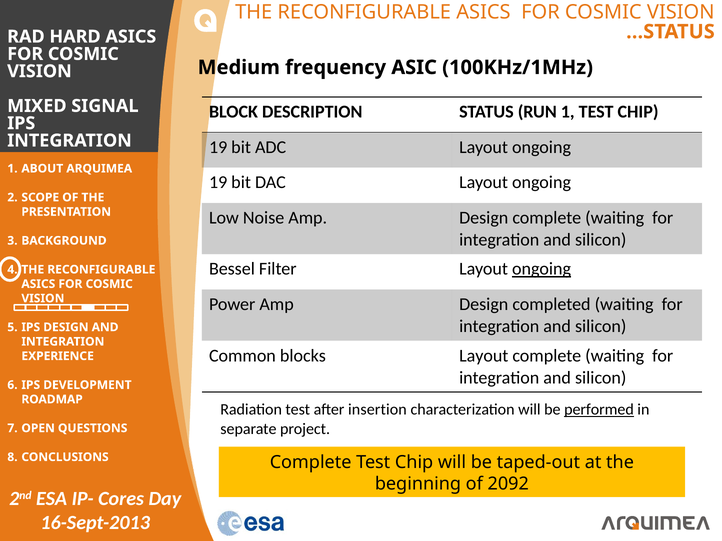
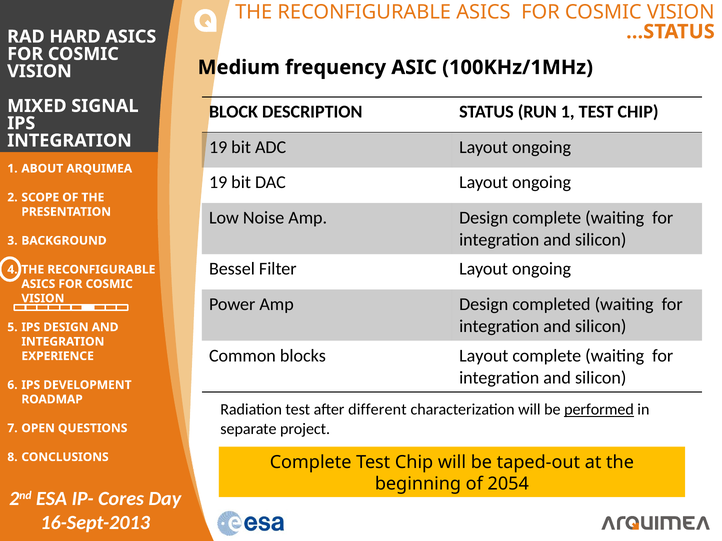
ongoing underline: present -> none (542, 269)
insertion: insertion -> different (377, 410)
2092: 2092 -> 2054 (508, 484)
